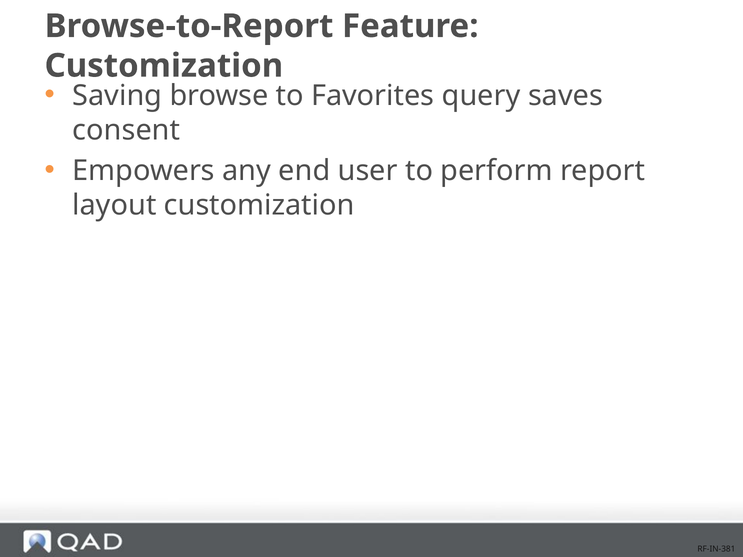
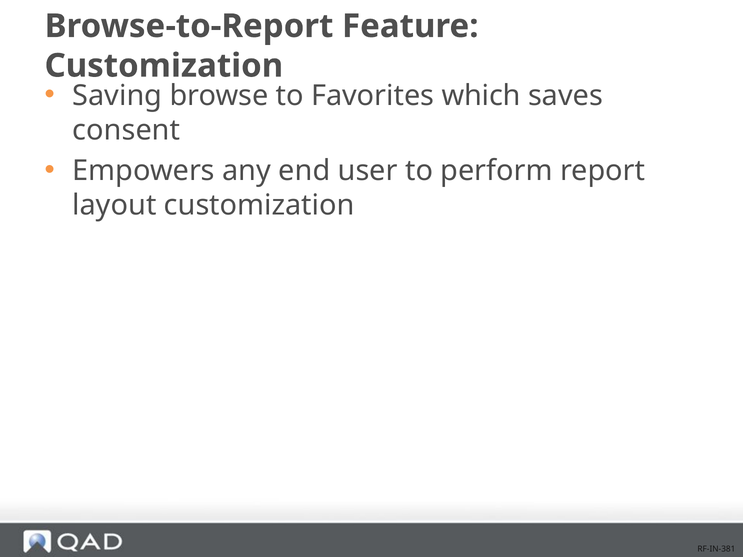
query: query -> which (481, 96)
